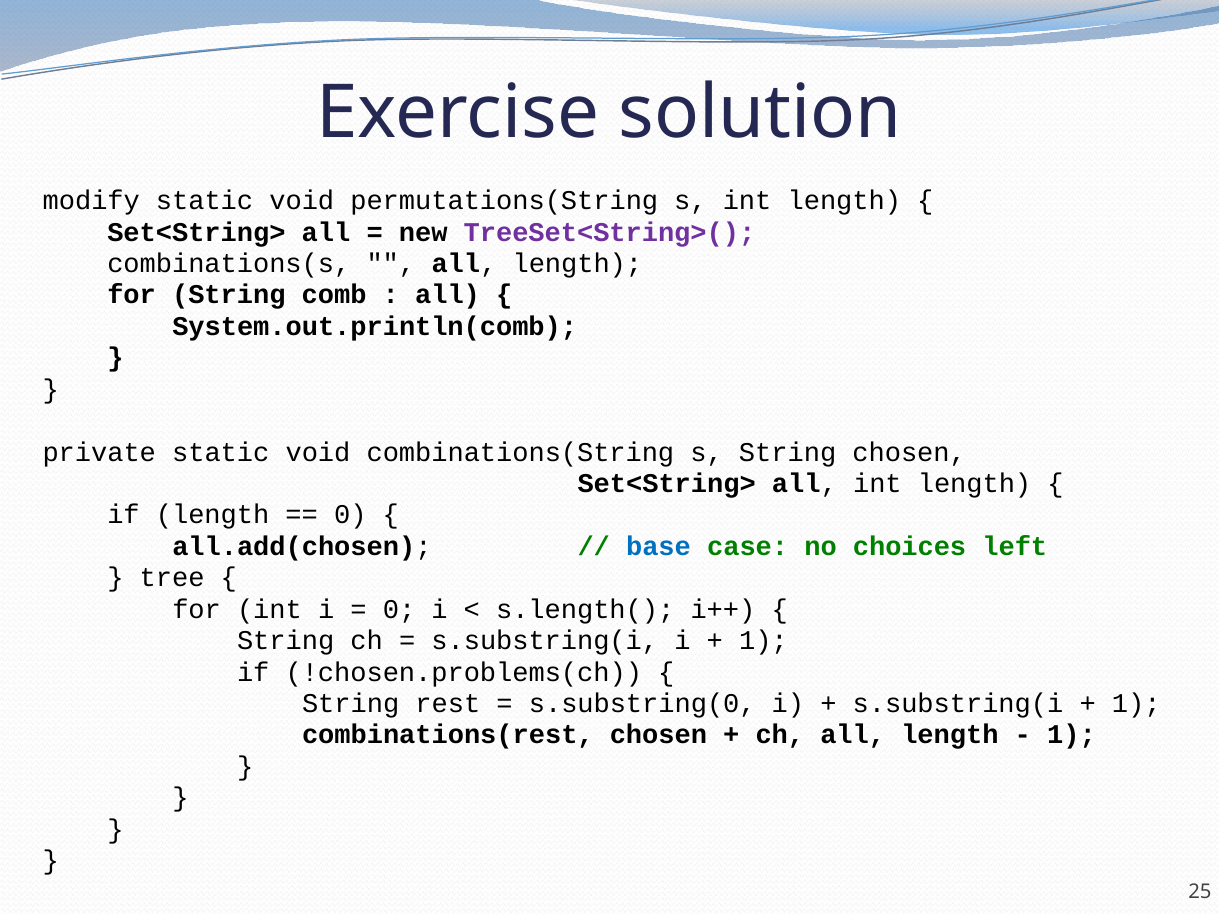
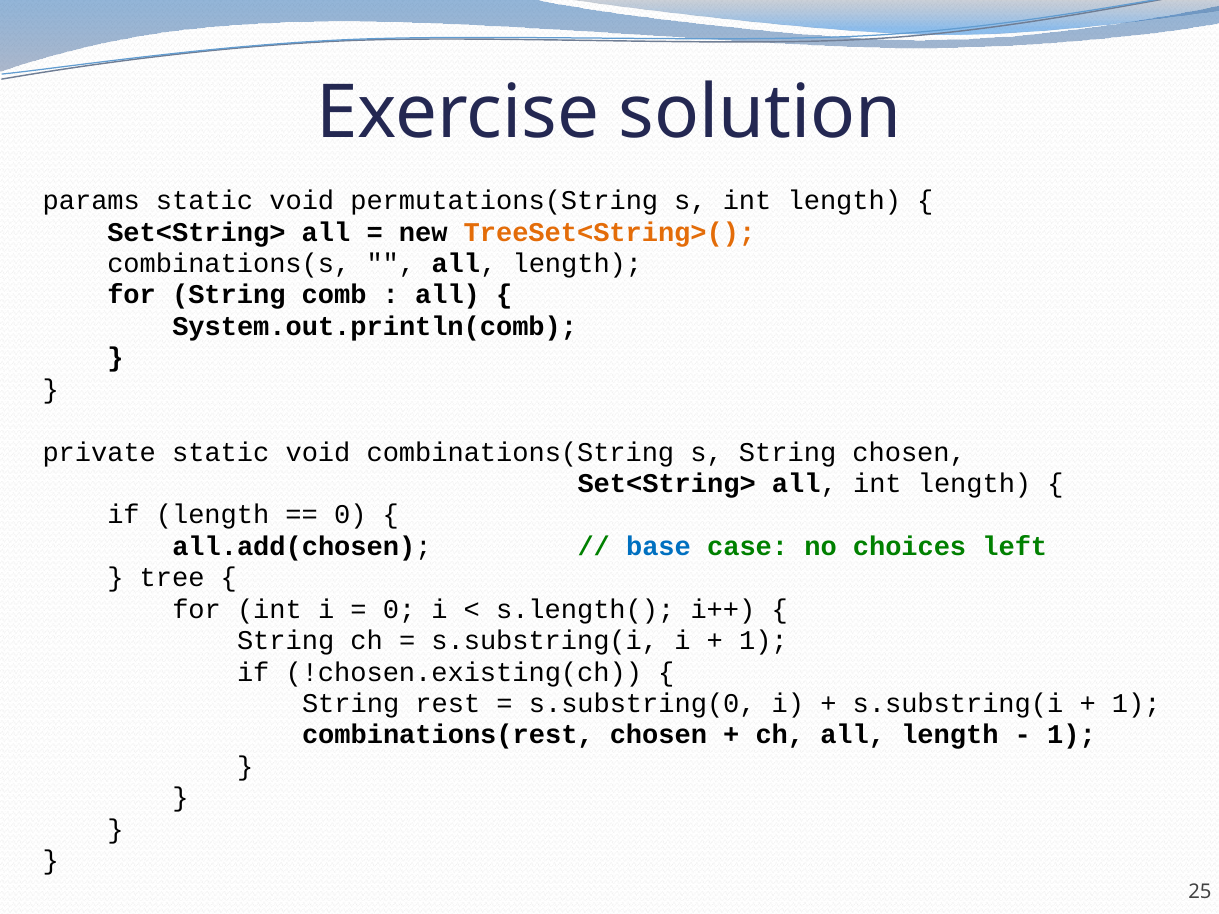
modify: modify -> params (91, 201)
TreeSet<String>( colour: purple -> orange (609, 232)
!chosen.problems(ch: !chosen.problems(ch -> !chosen.existing(ch (464, 672)
